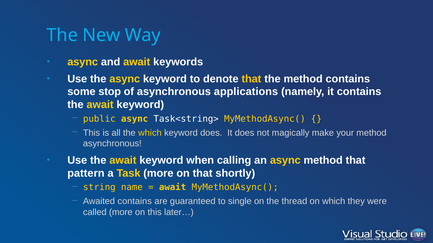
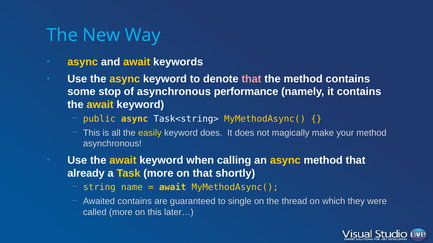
that colour: yellow -> pink (251, 79)
applications: applications -> performance (246, 92)
the which: which -> easily (150, 133)
pattern: pattern -> already (86, 174)
